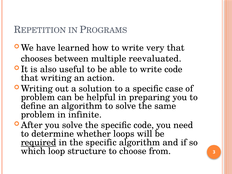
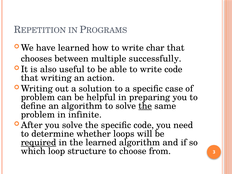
very: very -> char (155, 48)
reevaluated: reevaluated -> successfully (155, 59)
the underline: none -> present (145, 106)
in the specific: specific -> learned (101, 143)
